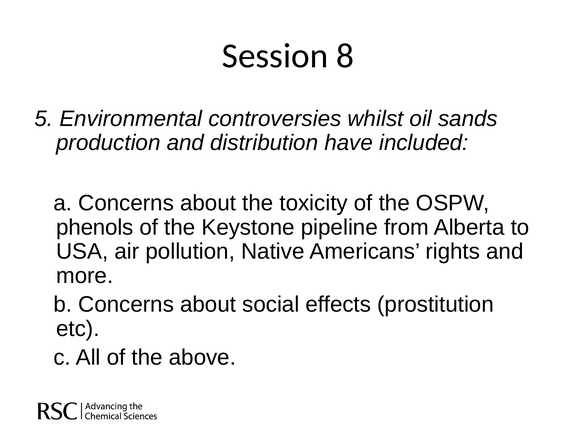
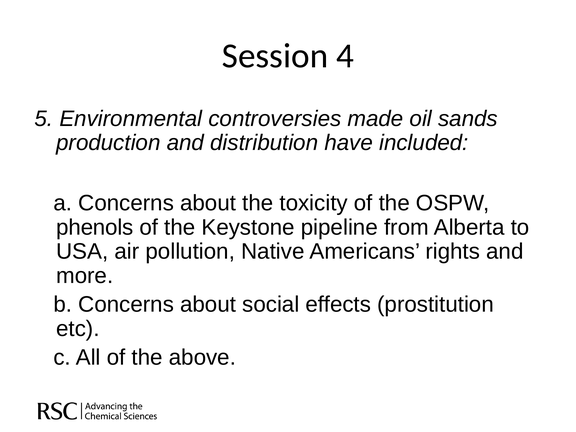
8: 8 -> 4 (345, 56)
whilst: whilst -> made (375, 119)
